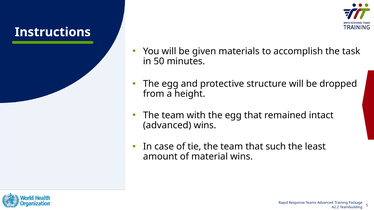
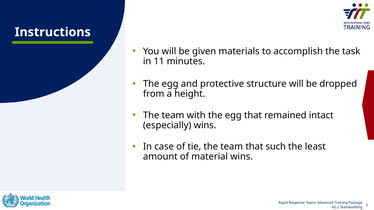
50: 50 -> 11 (159, 61)
advanced: advanced -> especially (167, 125)
